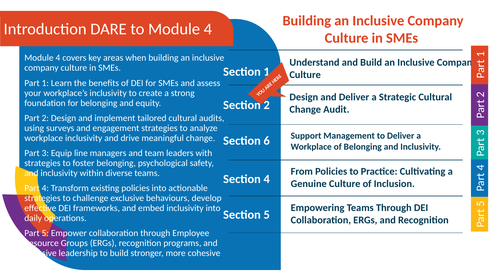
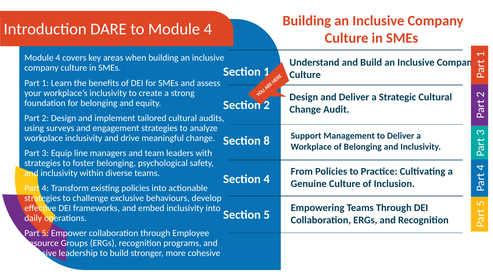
6: 6 -> 8 (267, 141)
